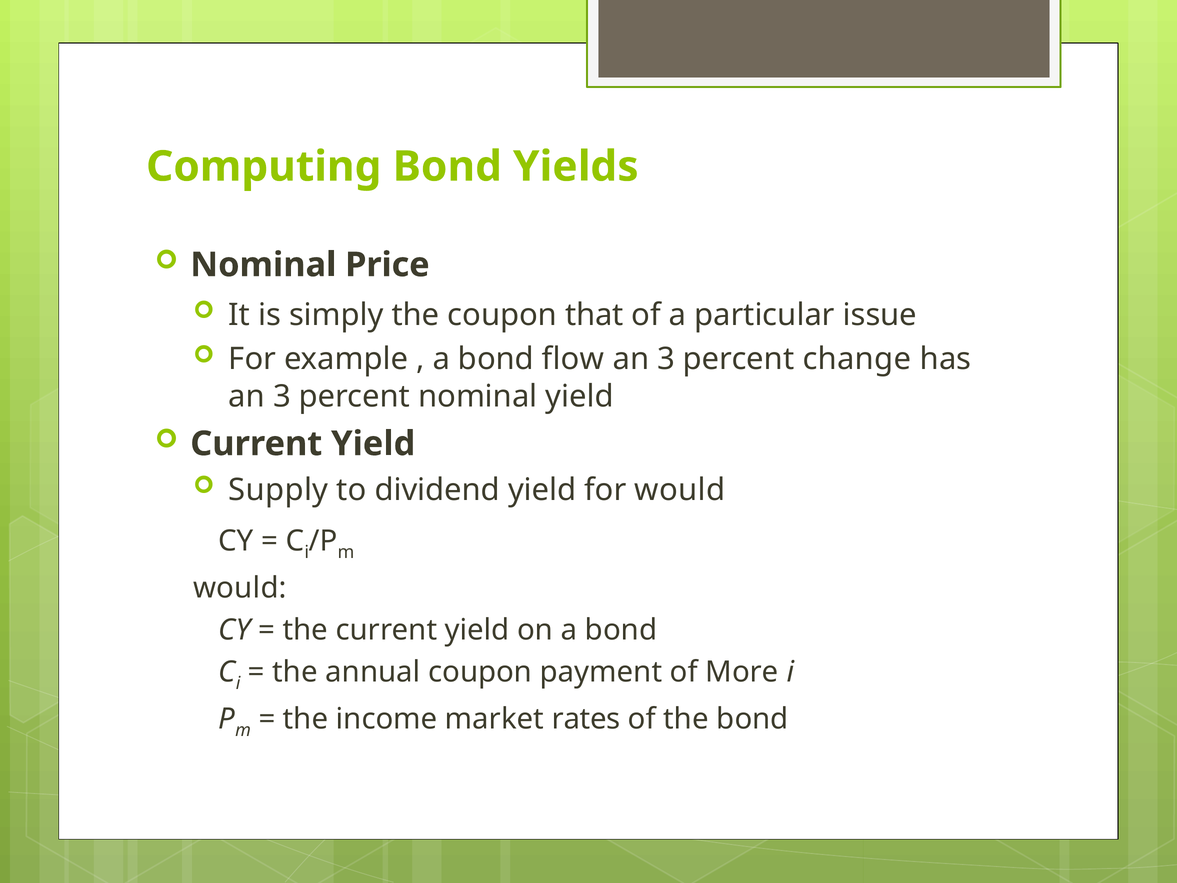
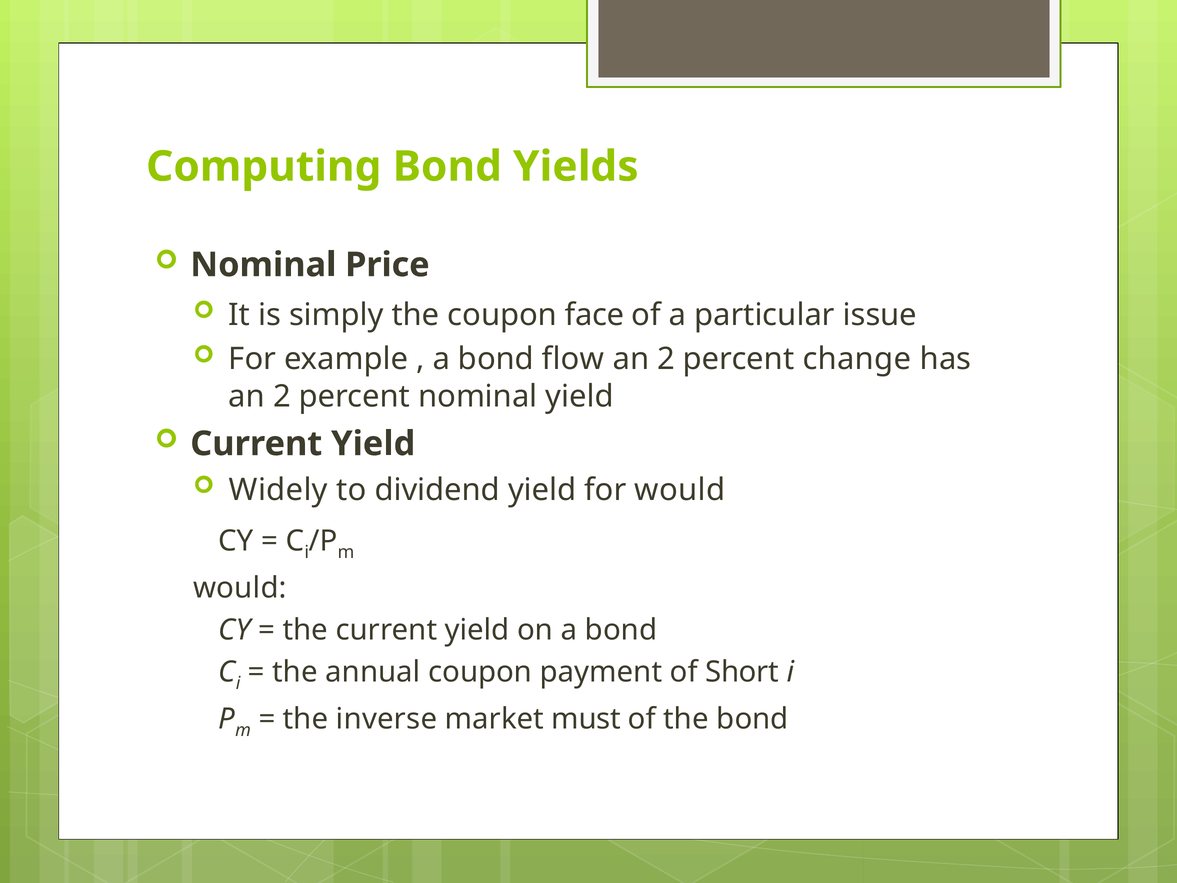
that: that -> face (594, 315)
3: 3 -> 2 (666, 359)
3: 3 -> 2 (282, 396)
Supply: Supply -> Widely (278, 490)
More: More -> Short (742, 672)
income: income -> inverse (387, 719)
rates: rates -> must (586, 719)
